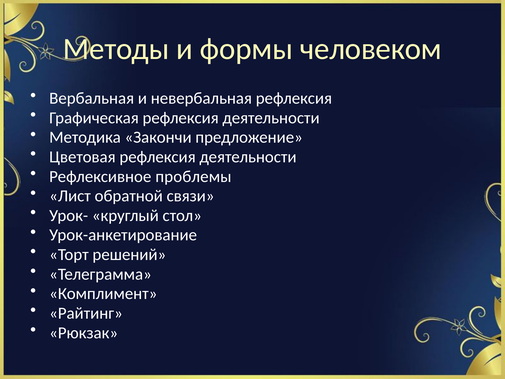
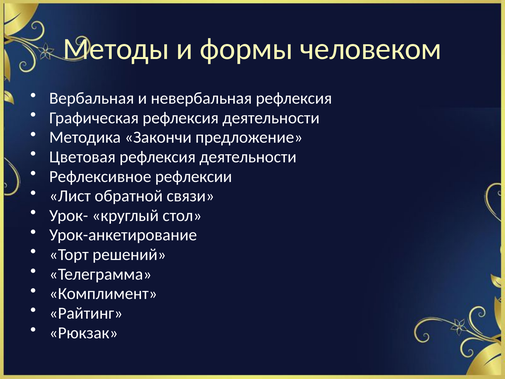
проблемы: проблемы -> рефлексии (194, 176)
